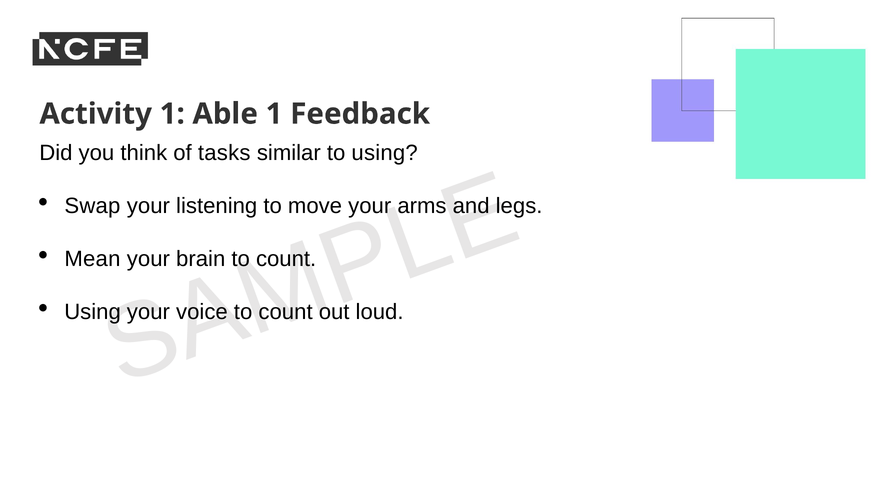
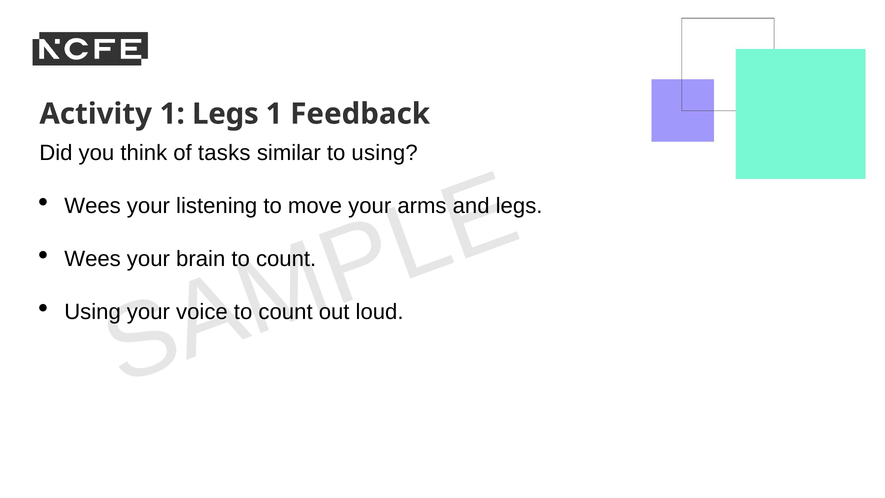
1 Able: Able -> Legs (225, 114)
Swap: Swap -> Wees (93, 206)
Mean: Mean -> Wees (93, 259)
